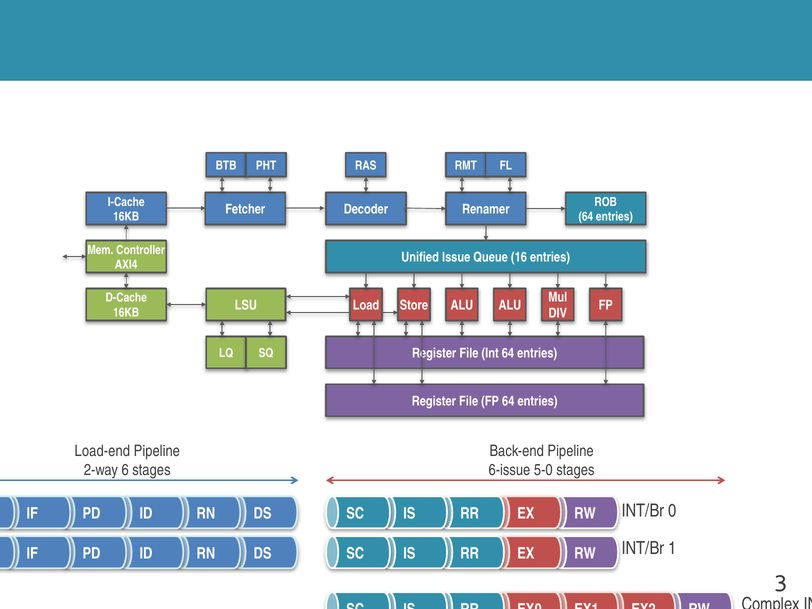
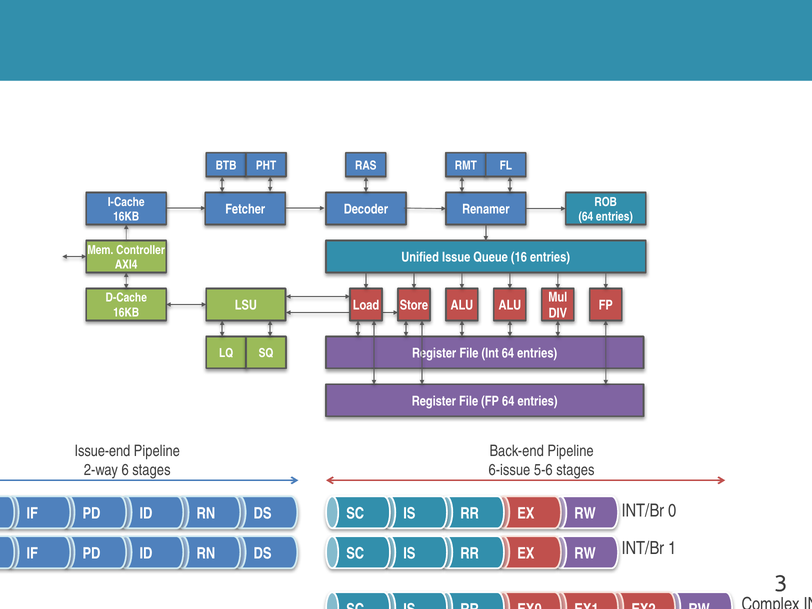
Load-end: Load-end -> Issue-end (102, 451)
5-0: 5-0 -> 5-6 (543, 470)
